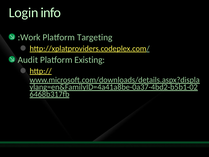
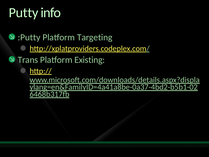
Login: Login -> Putty (24, 13)
:Work: :Work -> :Putty (29, 37)
Audit: Audit -> Trans (28, 60)
